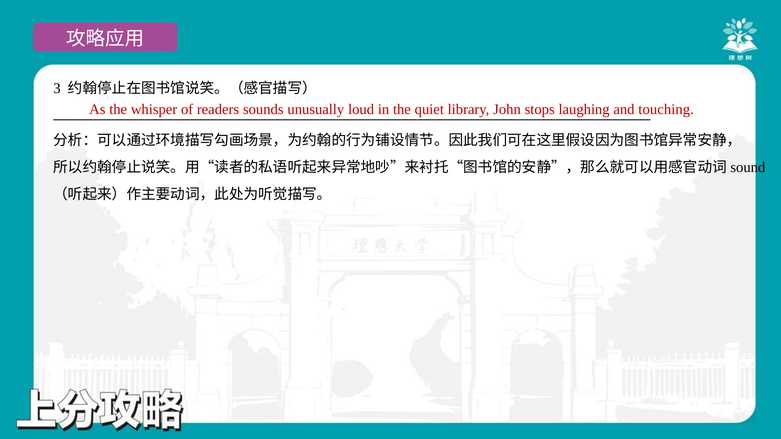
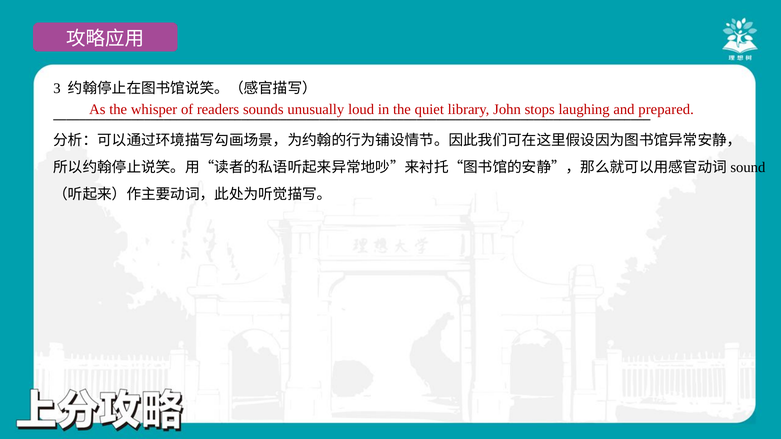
touching: touching -> prepared (666, 109)
